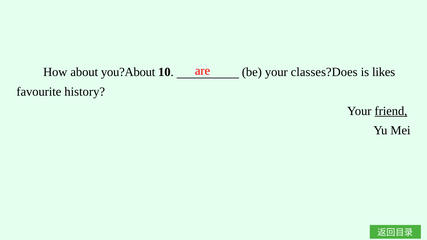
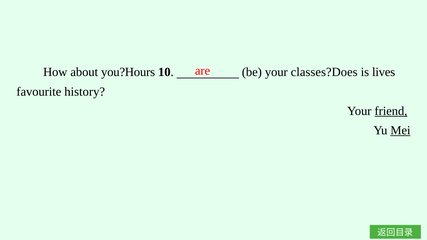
you?About: you?About -> you?Hours (128, 72)
likes: likes -> lives (384, 72)
Mei underline: none -> present (400, 130)
